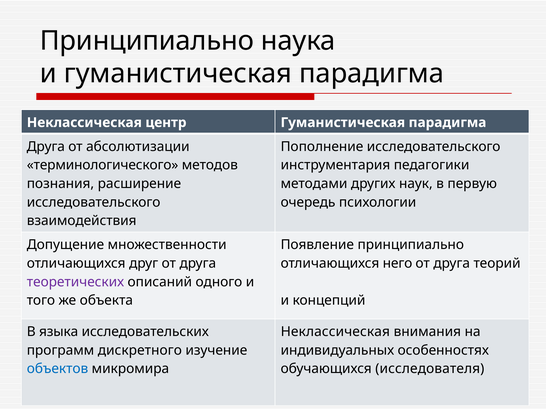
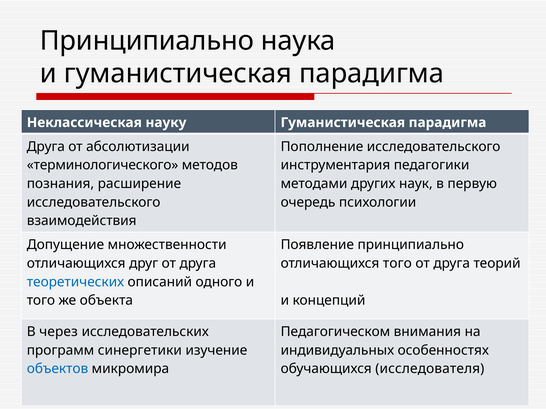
центр: центр -> науку (166, 123)
отличающихся него: него -> того (397, 264)
теоретических colour: purple -> blue (75, 282)
языка: языка -> через (59, 332)
Неклассическая: Неклассическая -> Педагогическом (335, 332)
дискретного: дискретного -> синергетики (140, 351)
